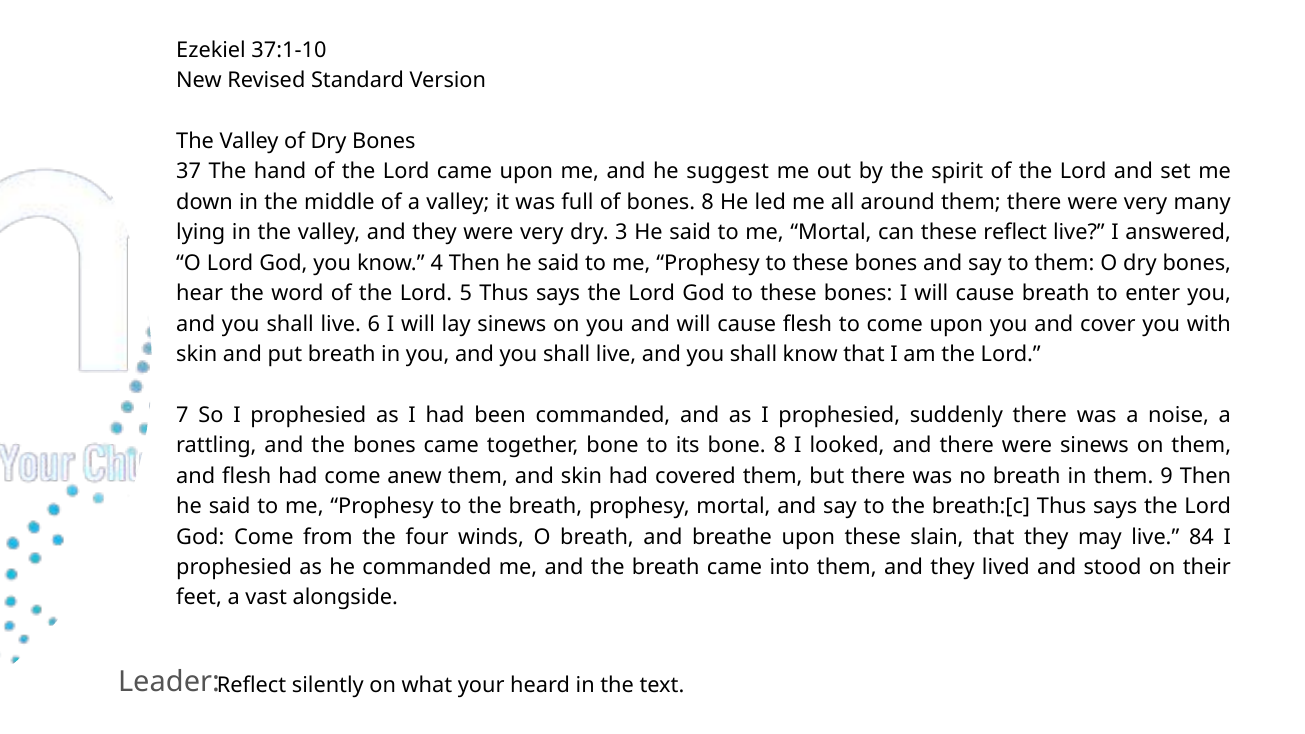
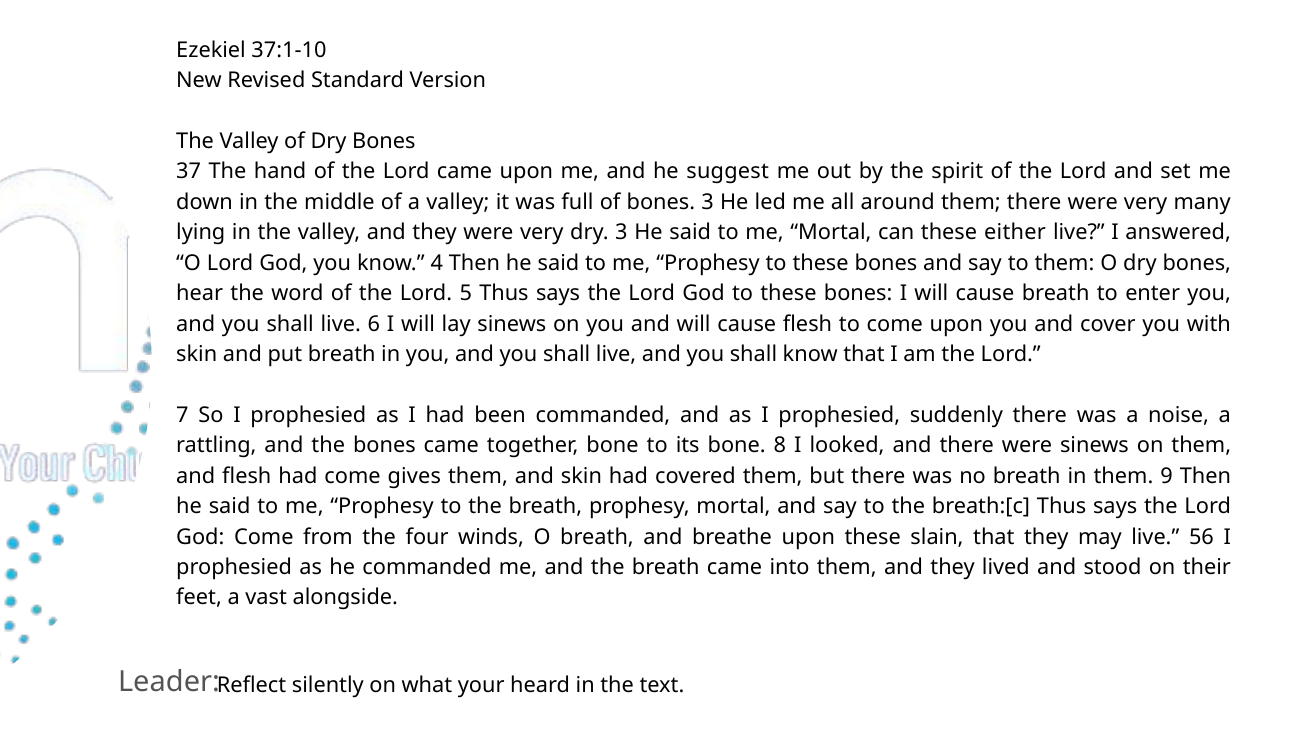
bones 8: 8 -> 3 (708, 202)
these reflect: reflect -> either (1015, 233)
anew: anew -> gives (414, 476)
84: 84 -> 56 (1201, 537)
